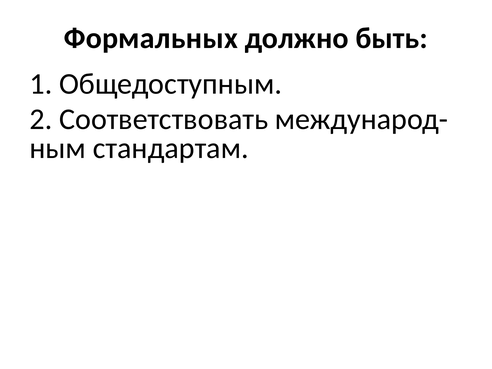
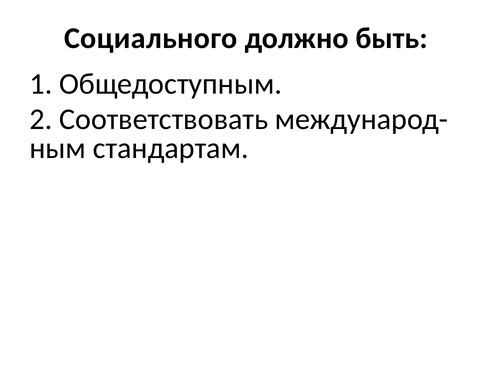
Формальных: Формальных -> Социального (151, 38)
